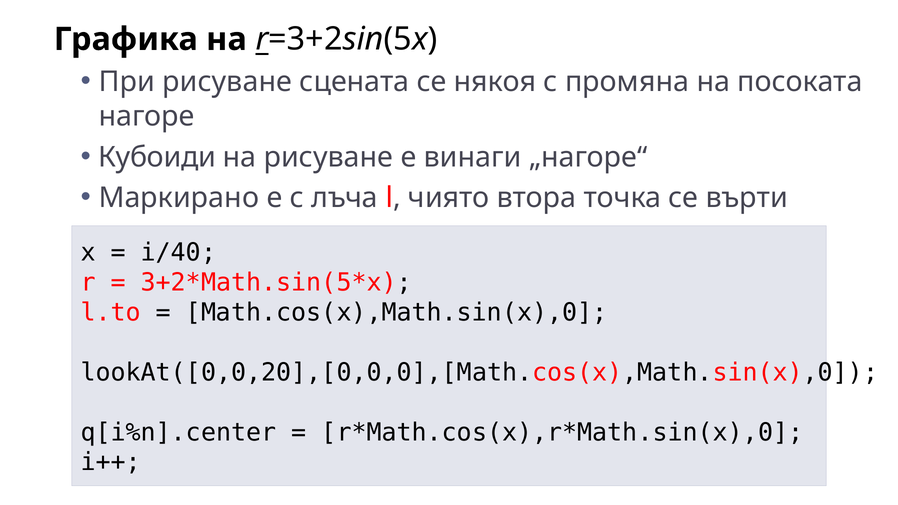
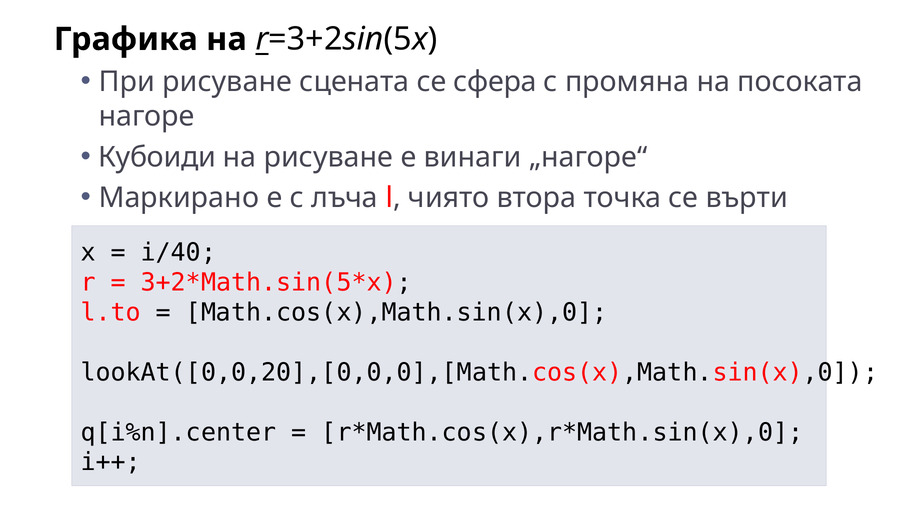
някоя: някоя -> сфера (495, 82)
